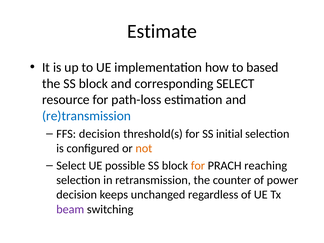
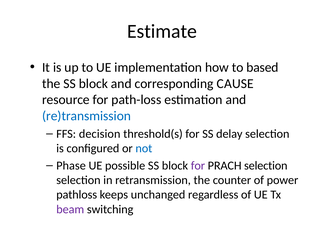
corresponding SELECT: SELECT -> CAUSE (235, 84)
initial: initial -> delay (229, 134)
not colour: orange -> blue (144, 148)
Select: Select -> Phase (71, 166)
for colour: orange -> purple (198, 166)
PRACH reaching: reaching -> selection (266, 166)
decision: decision -> pathloss (77, 195)
